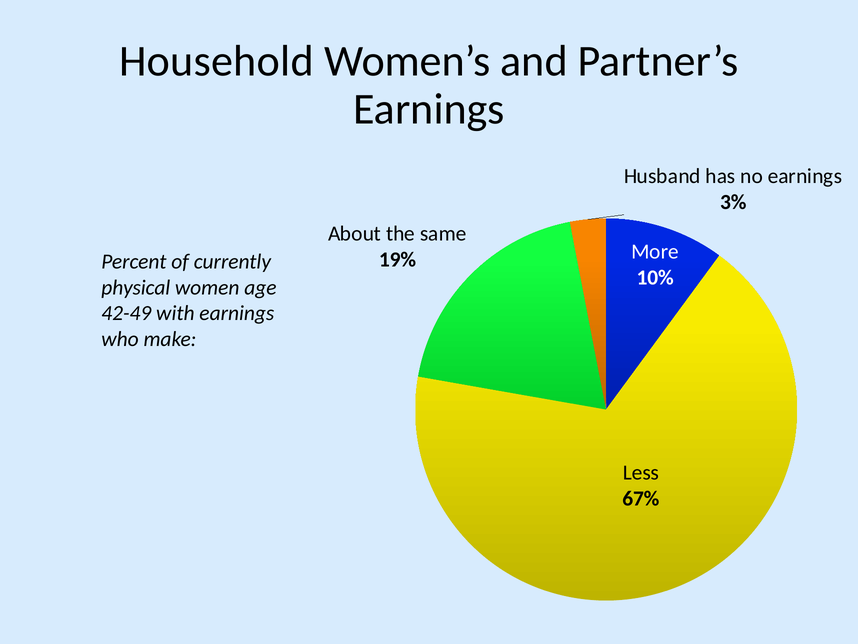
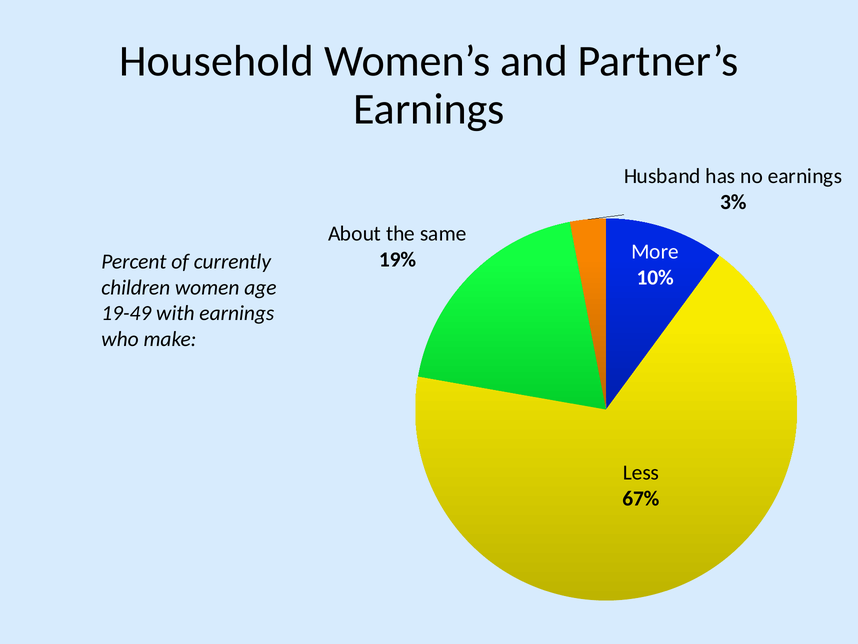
physical: physical -> children (136, 287)
42-49: 42-49 -> 19-49 (126, 313)
